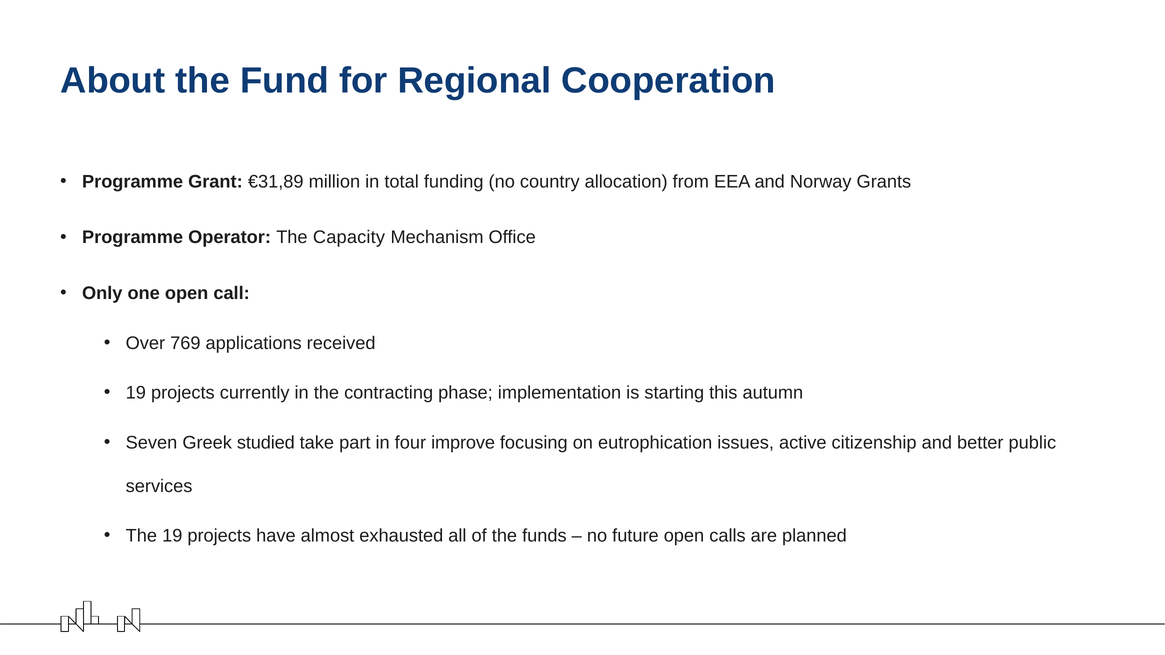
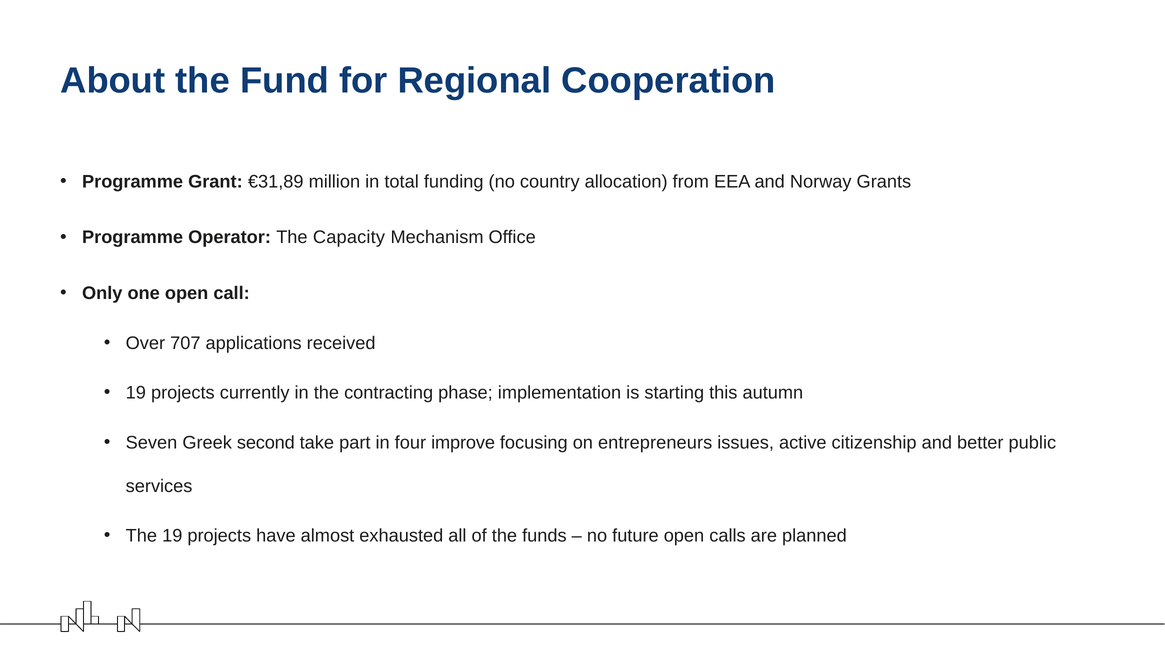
769: 769 -> 707 (185, 343)
studied: studied -> second (266, 443)
eutrophication: eutrophication -> entrepreneurs (655, 443)
